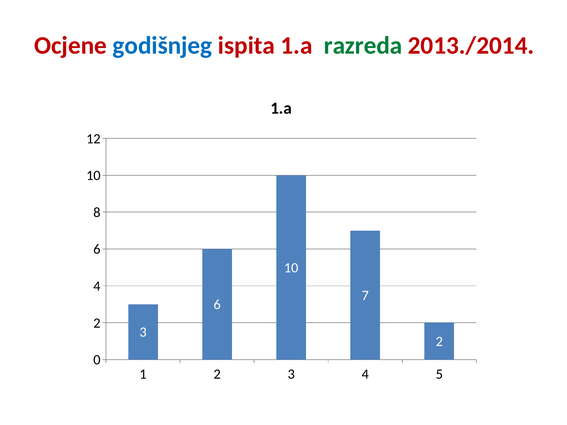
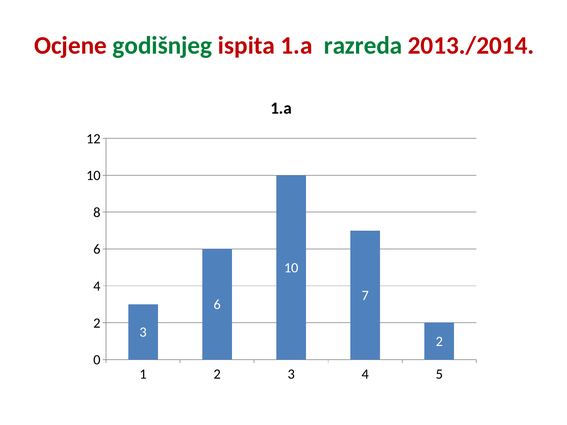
godišnjeg colour: blue -> green (162, 45)
